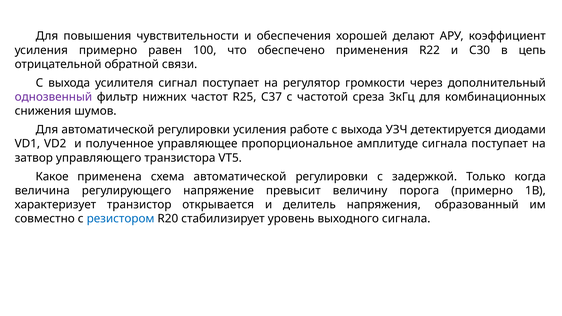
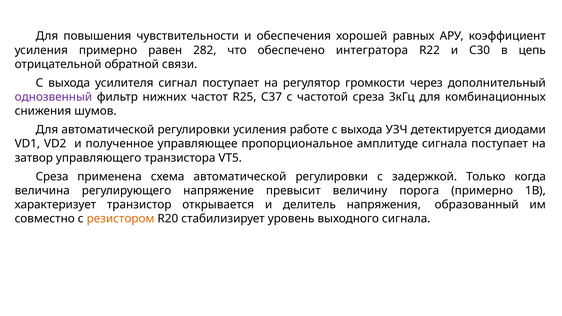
делают: делают -> равных (414, 36)
100: 100 -> 282 (205, 50)
применения: применения -> интегратора (372, 50)
Какое: Какое -> Среза (52, 177)
резистором colour: blue -> orange (121, 219)
